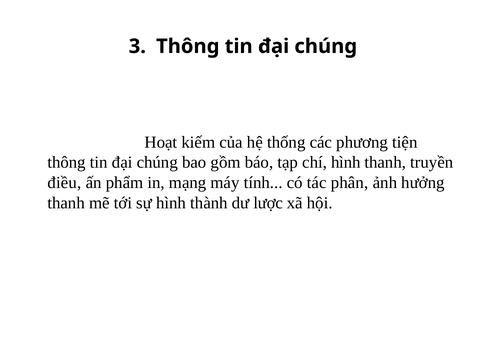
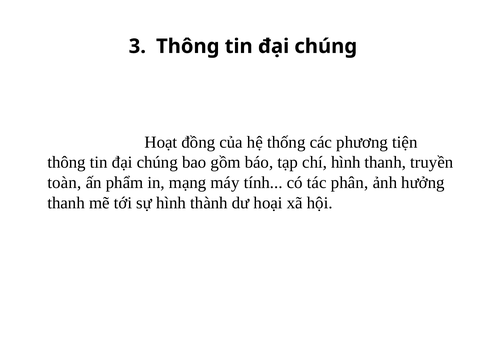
kiếm: kiếm -> đồng (198, 142)
điều: điều -> toàn (64, 183)
lược: lược -> hoại (268, 203)
